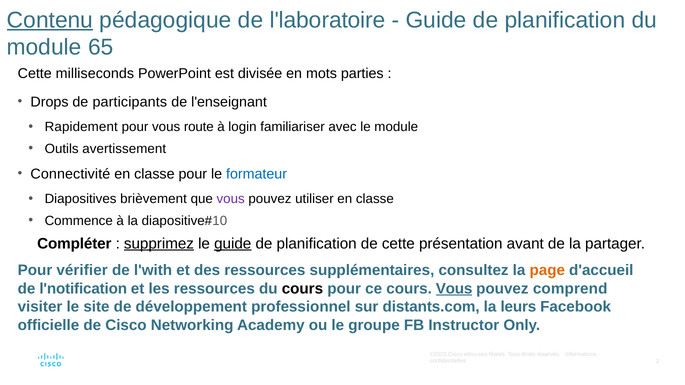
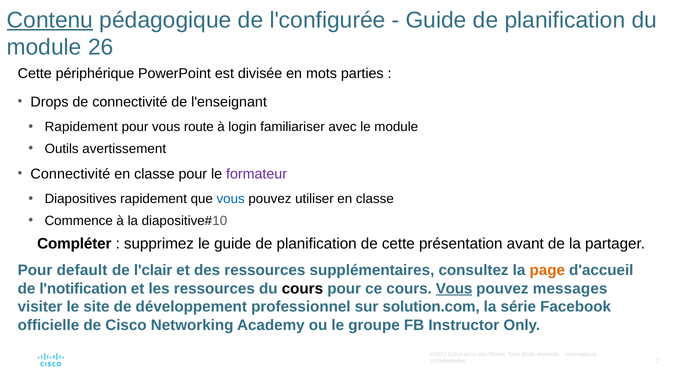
l'laboratoire: l'laboratoire -> l'configurée (328, 20)
65: 65 -> 26 (101, 47)
milliseconds: milliseconds -> périphérique (95, 74)
de participants: participants -> connectivité (130, 102)
formateur colour: blue -> purple (257, 174)
Diapositives brièvement: brièvement -> rapidement (154, 199)
vous colour: purple -> blue (231, 199)
supprimez underline: present -> none (159, 244)
guide underline: present -> none (233, 244)
vérifier: vérifier -> default (82, 271)
l'with: l'with -> l'clair (153, 271)
comprend: comprend -> messages (570, 289)
distants.com: distants.com -> solution.com (431, 307)
leurs: leurs -> série (518, 307)
